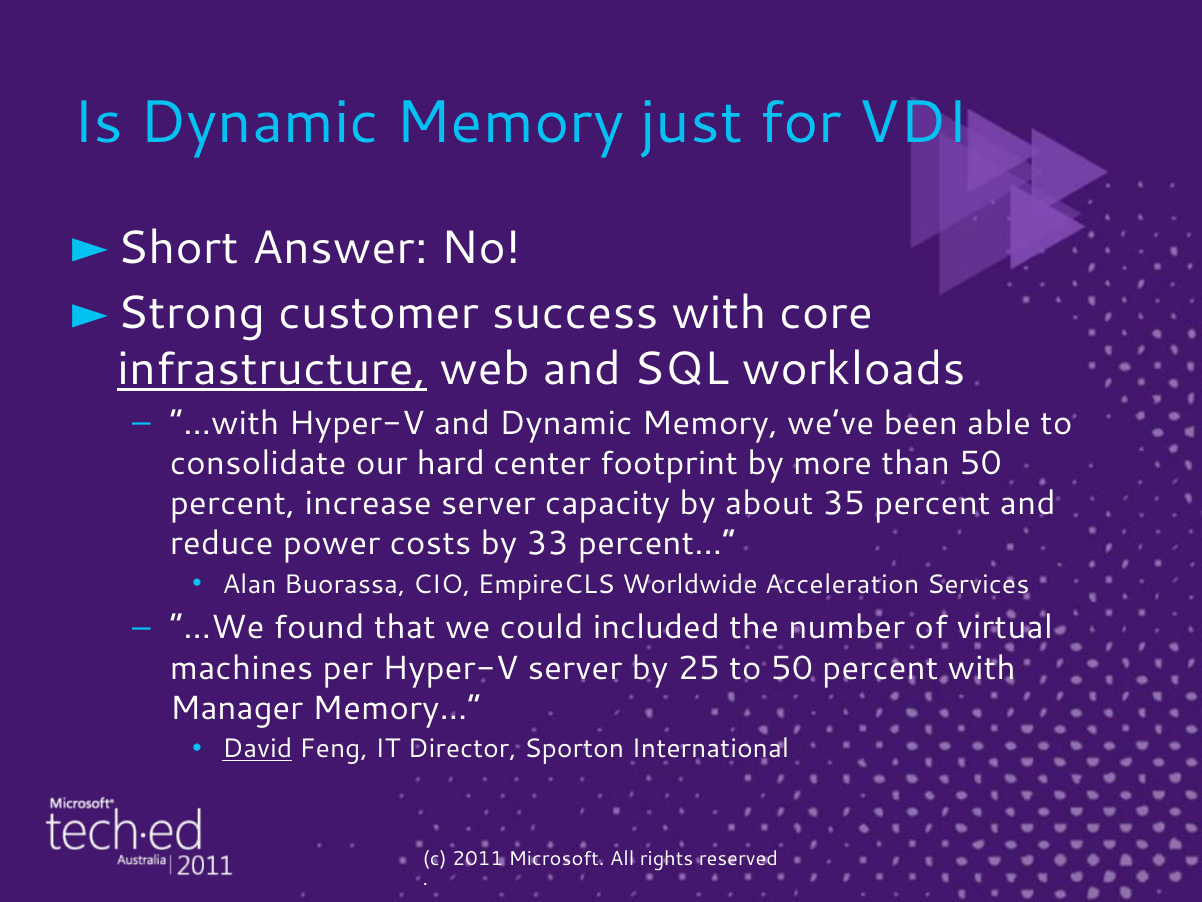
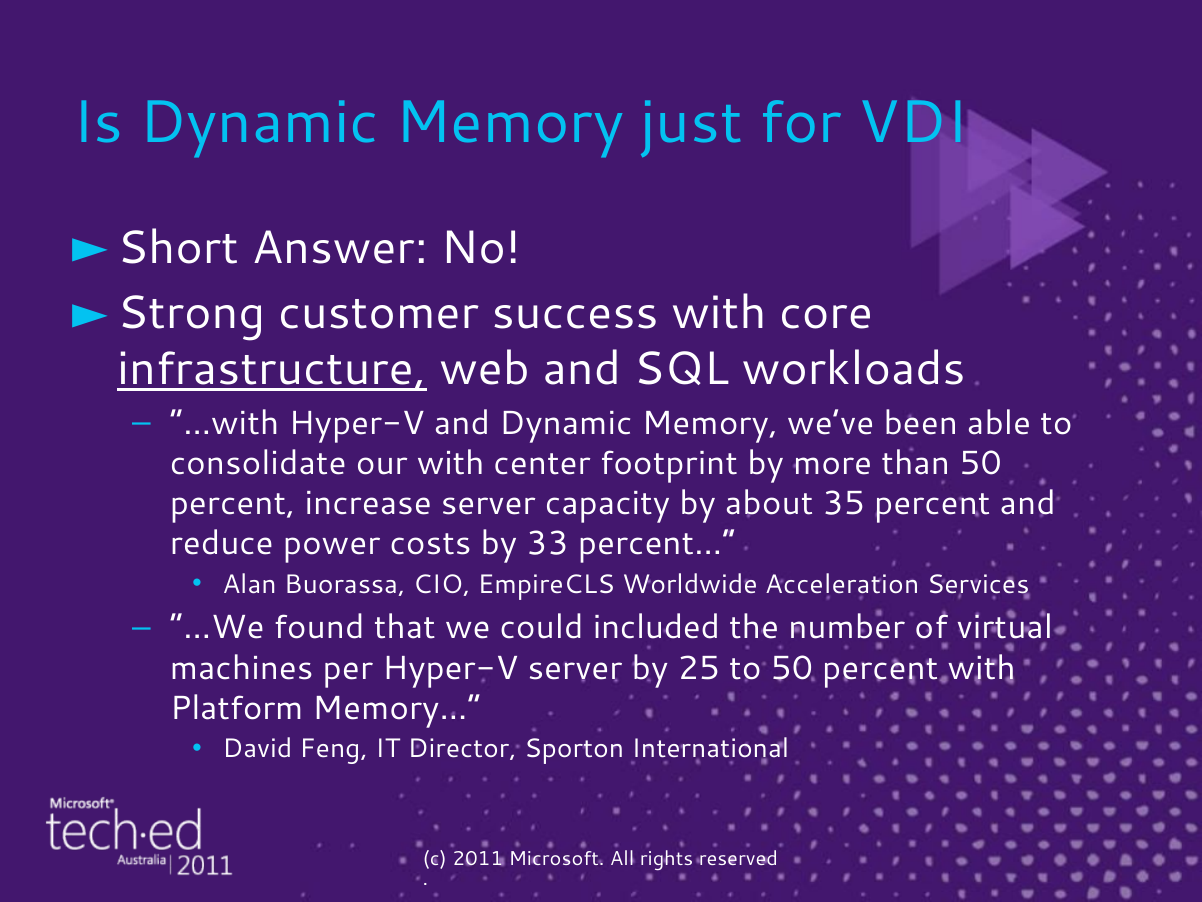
our hard: hard -> with (451, 463)
Manager: Manager -> Platform (237, 708)
David underline: present -> none (257, 749)
